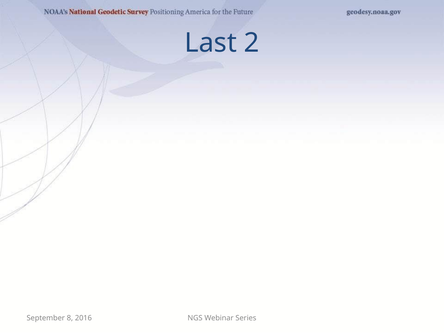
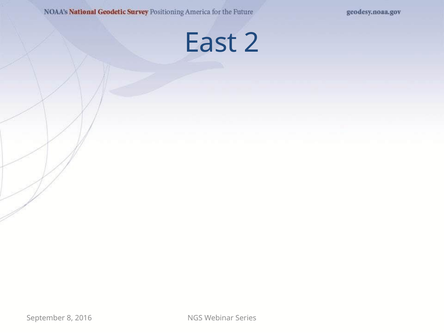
Last: Last -> East (211, 43)
